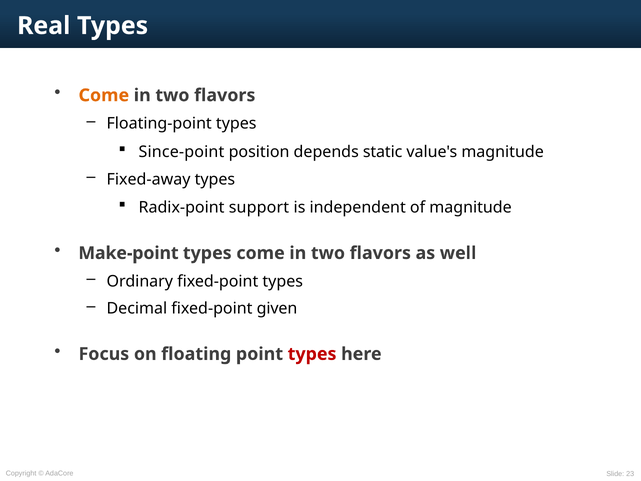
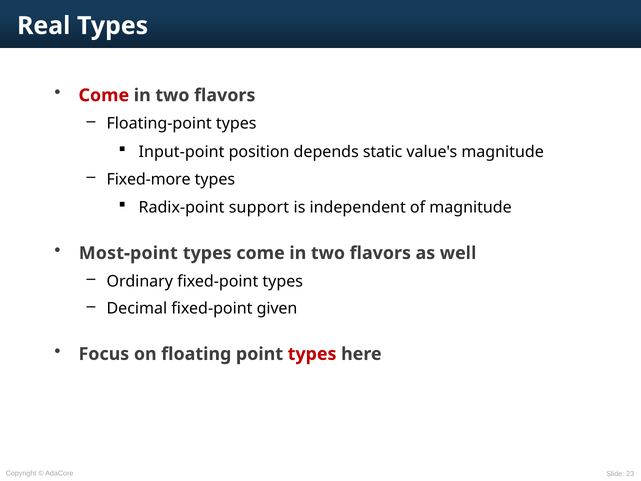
Come colour: orange -> red (104, 95)
Since-point: Since-point -> Input-point (182, 152)
Fixed-away: Fixed-away -> Fixed-more (149, 179)
Make-point: Make-point -> Most-point (128, 253)
